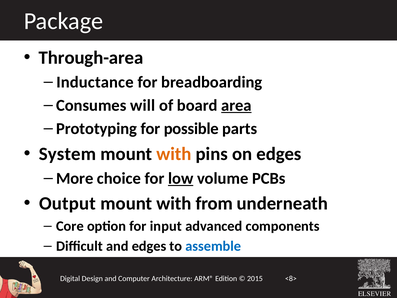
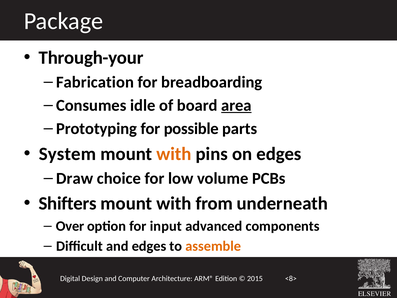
Through-area: Through-area -> Through-your (91, 58)
Inductance: Inductance -> Fabrication (95, 82)
will: will -> idle (143, 105)
More: More -> Draw (75, 178)
low underline: present -> none (181, 178)
Output: Output -> Shifters (68, 203)
Core: Core -> Over (70, 226)
assemble colour: blue -> orange (213, 246)
